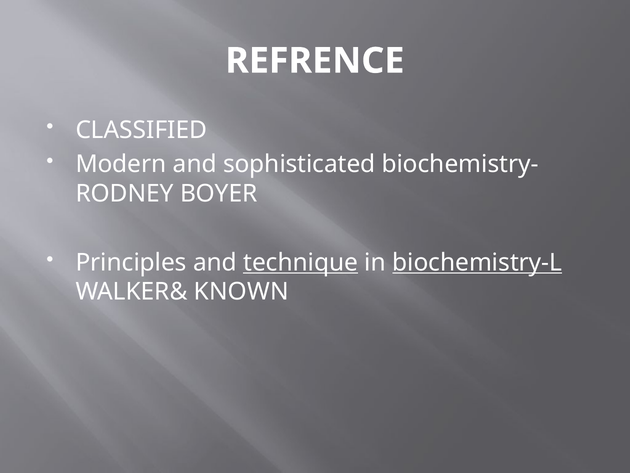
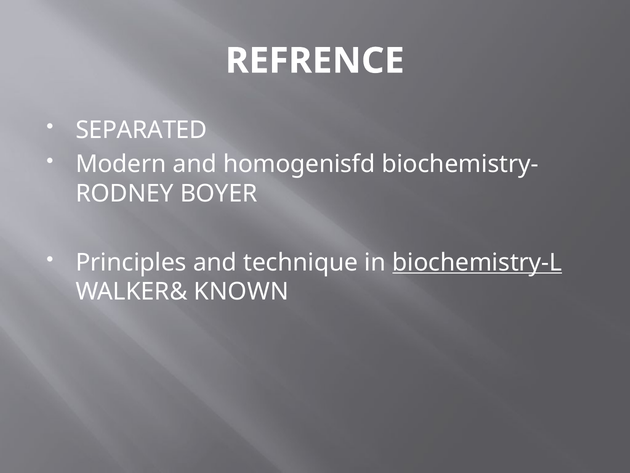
CLASSIFIED: CLASSIFIED -> SEPARATED (141, 130)
sophisticated: sophisticated -> homogenisfd (299, 164)
technique underline: present -> none (301, 262)
